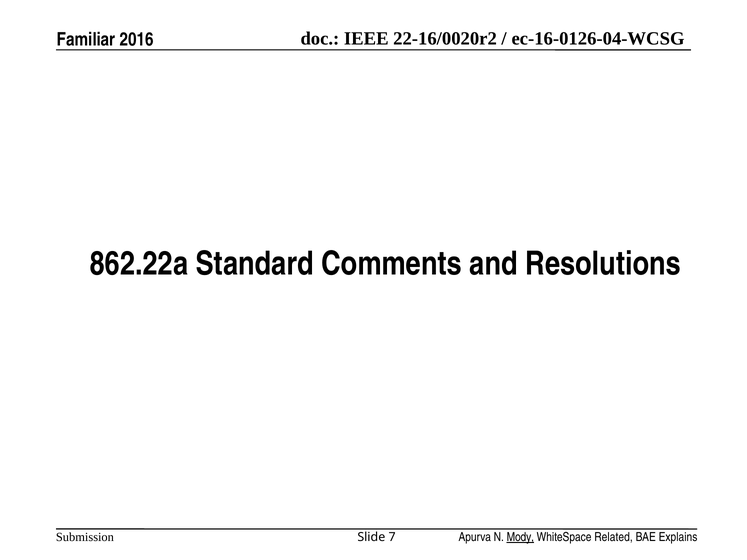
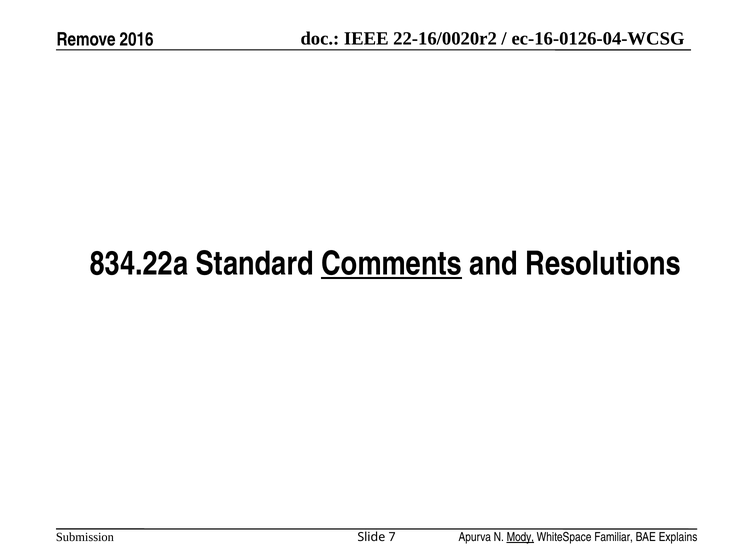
Familiar: Familiar -> Remove (86, 40)
862.22a: 862.22a -> 834.22a (139, 264)
Comments underline: none -> present (392, 264)
Related: Related -> Familiar (614, 537)
